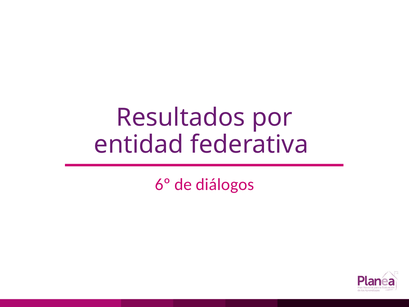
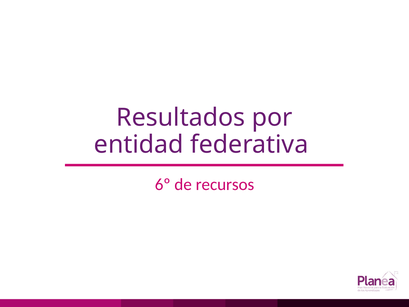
diálogos: diálogos -> recursos (225, 184)
